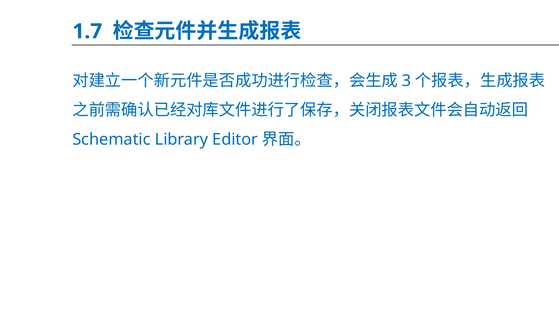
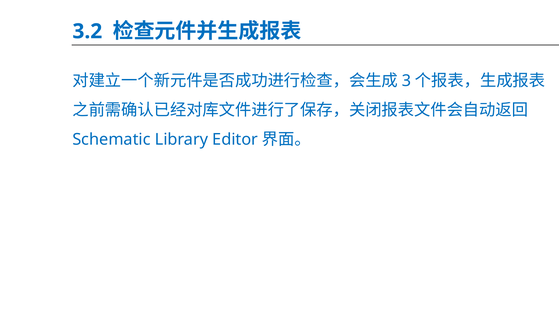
1.7: 1.7 -> 3.2 (87, 31)
